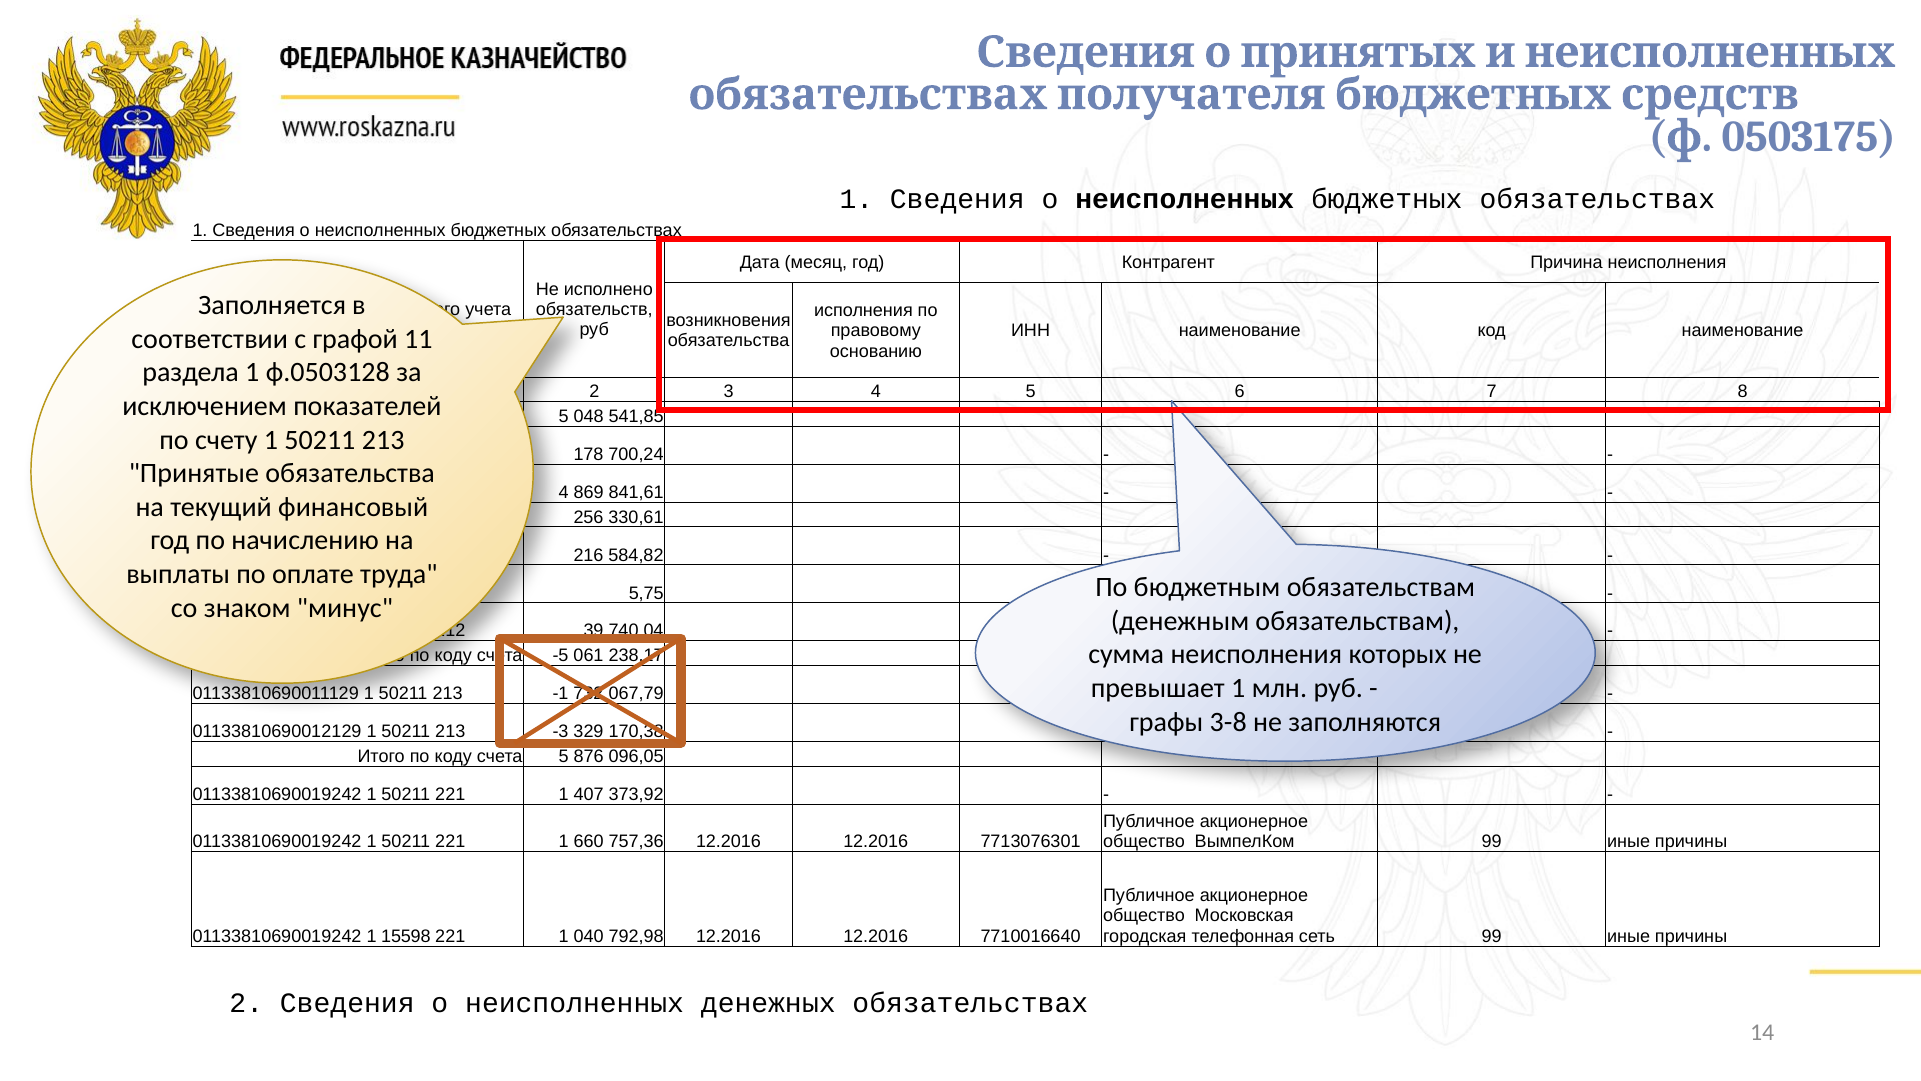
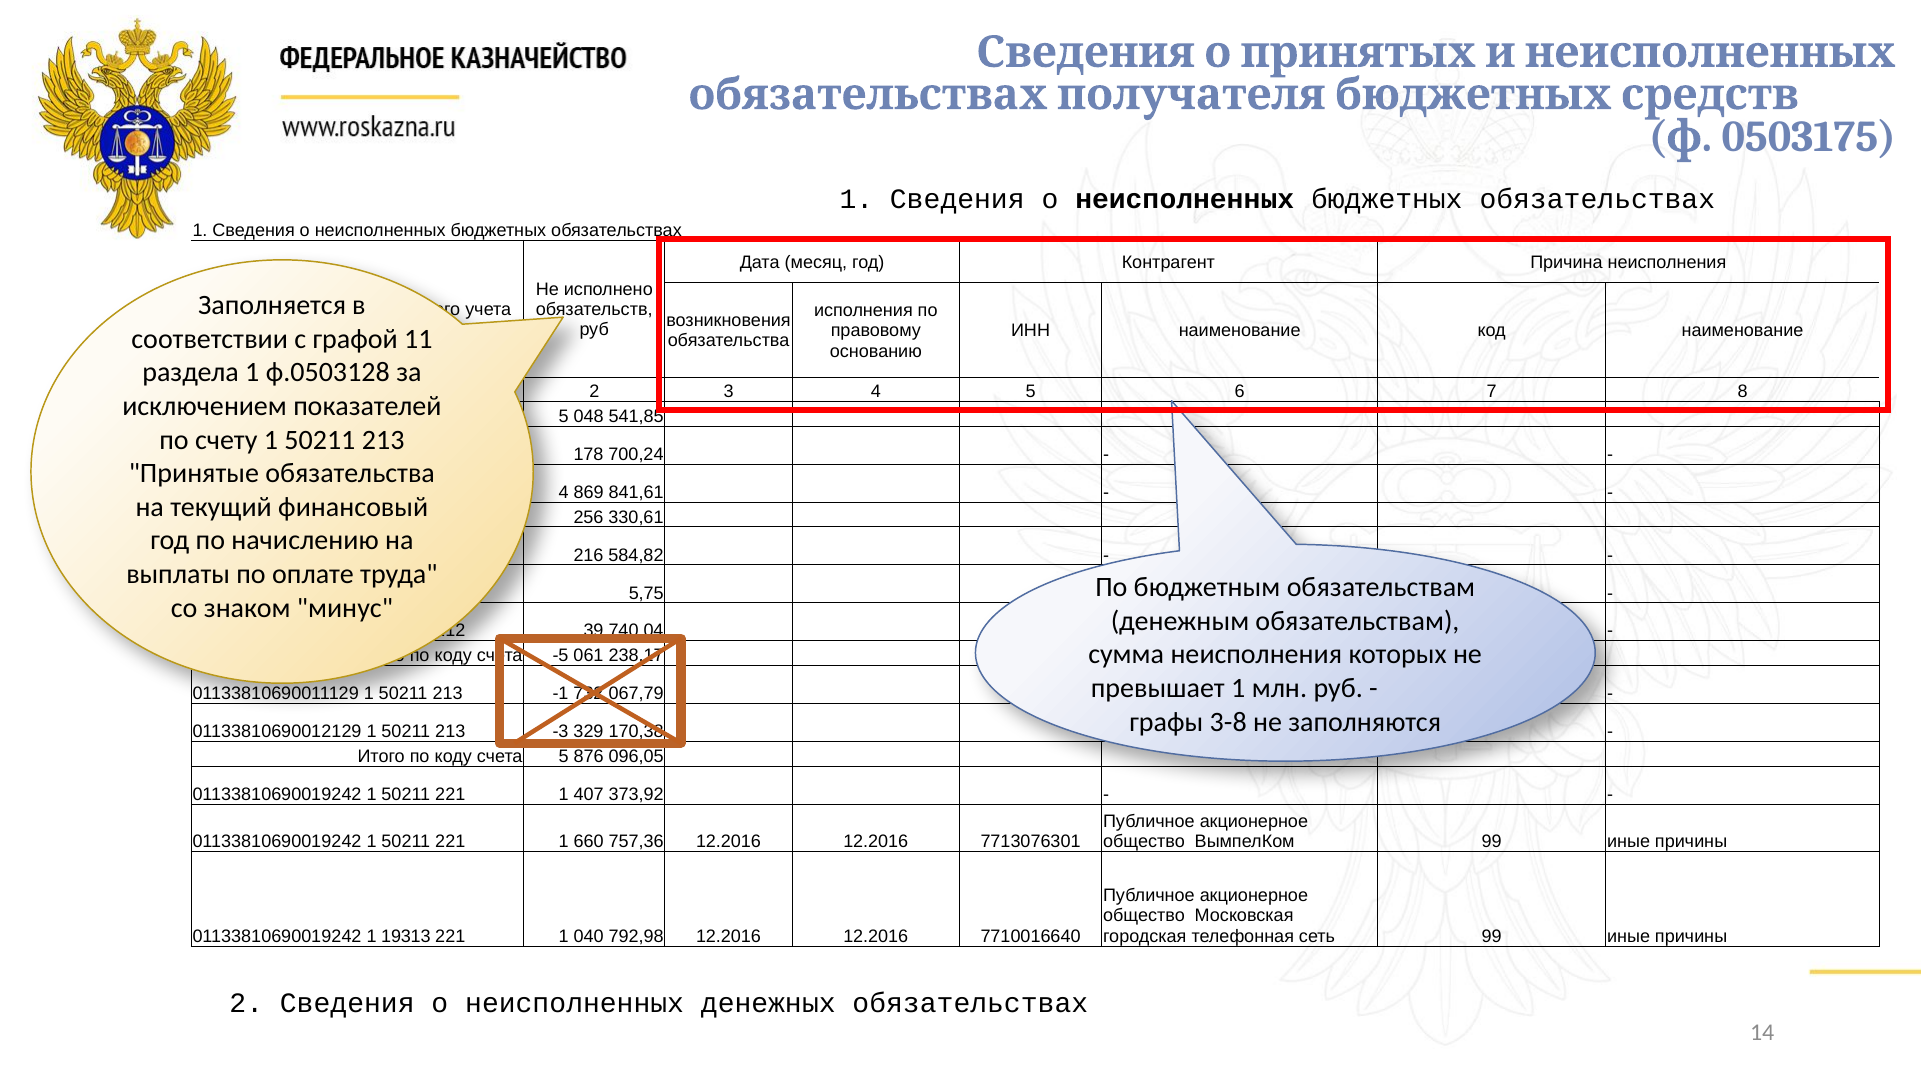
15598: 15598 -> 19313 (406, 936)
